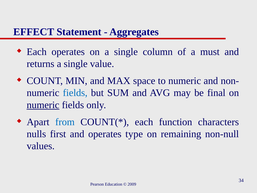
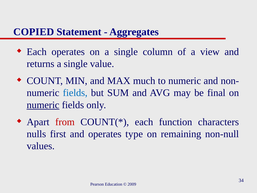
EFFECT: EFFECT -> COPIED (34, 32)
must: must -> view (210, 52)
space: space -> much (144, 81)
from colour: blue -> red (65, 122)
